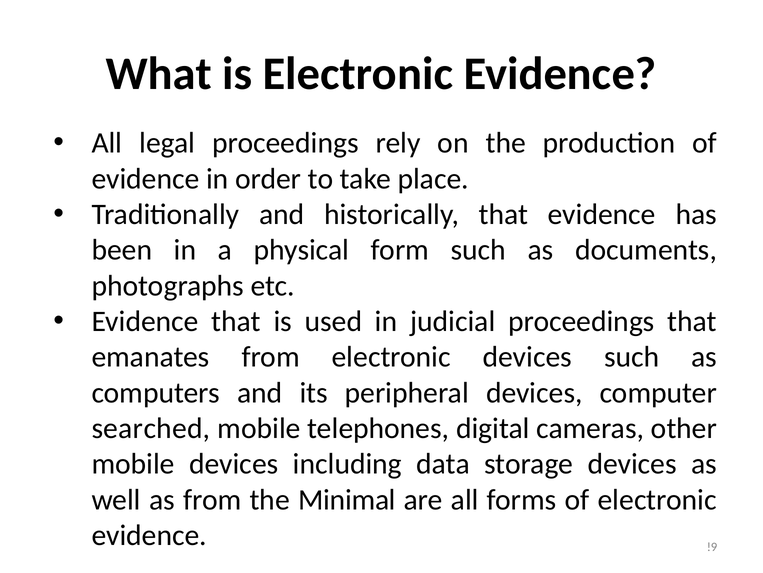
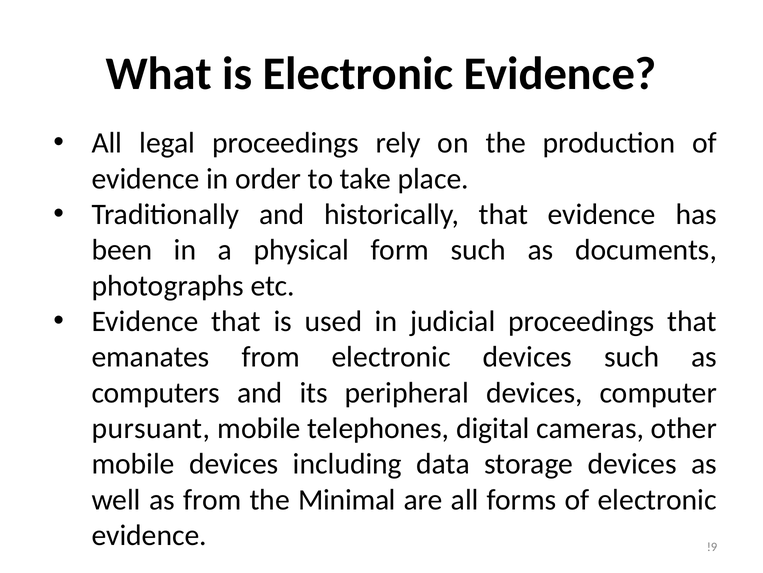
searched: searched -> pursuant (151, 428)
